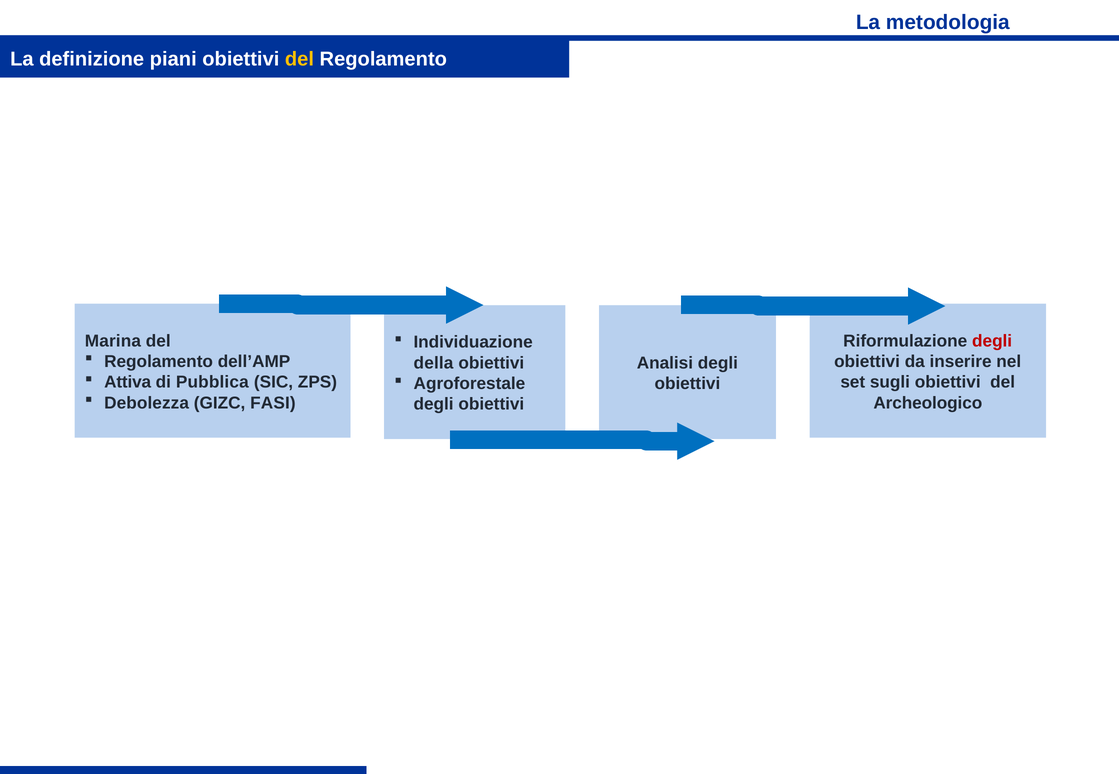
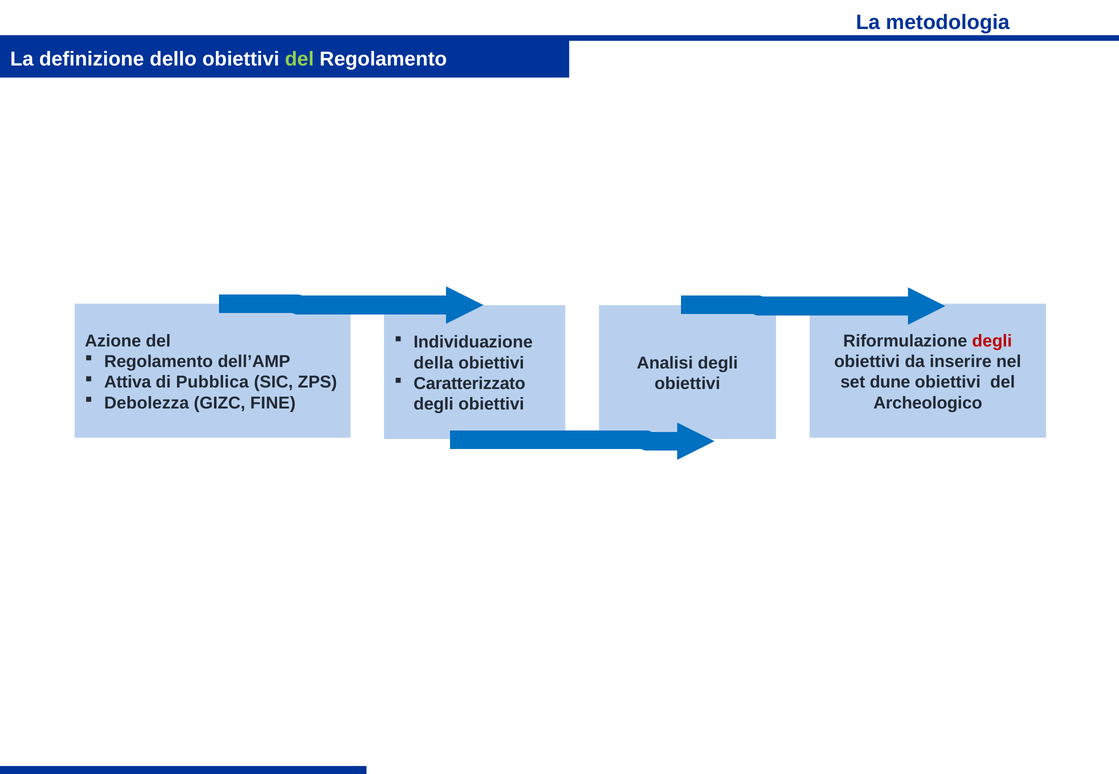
piani: piani -> dello (173, 59)
del colour: yellow -> light green (299, 59)
Marina: Marina -> Azione (113, 341)
sugli: sugli -> dune (890, 383)
Agroforestale: Agroforestale -> Caratterizzato (470, 384)
FASI: FASI -> FINE (273, 403)
